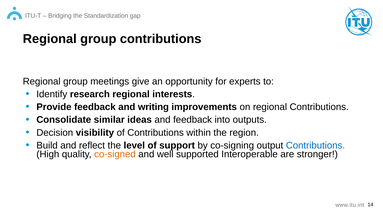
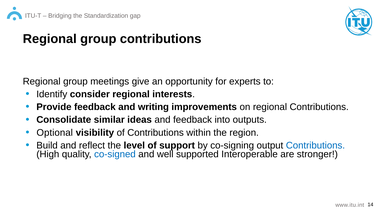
research: research -> consider (90, 94)
Decision: Decision -> Optional (55, 132)
co-signed colour: orange -> blue (115, 154)
